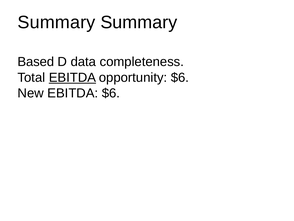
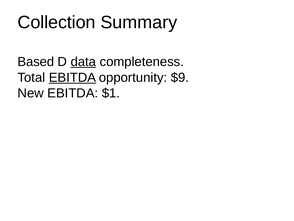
Summary: Summary -> Collection (57, 22)
data underline: none -> present (83, 62)
opportunity $6: $6 -> $9 (180, 77)
EBITDA $6: $6 -> $1 (111, 93)
